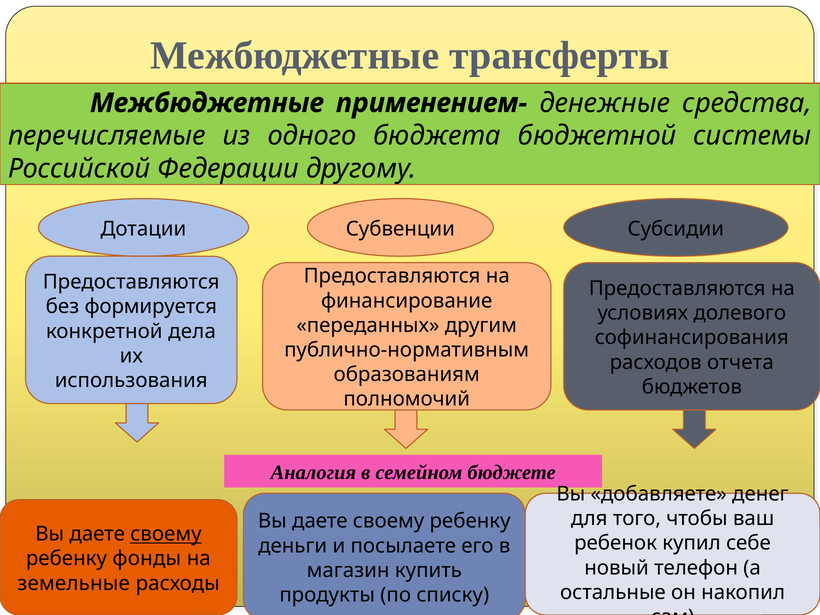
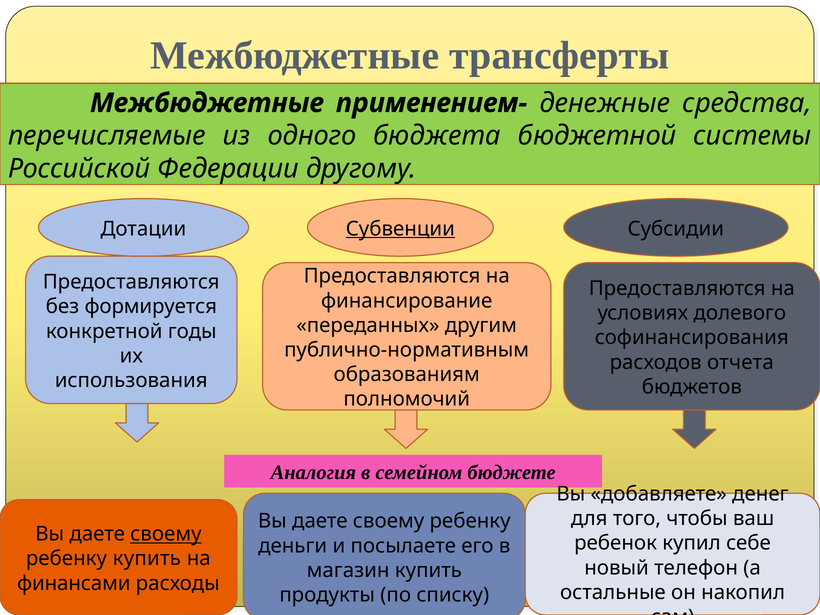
Субвенции underline: none -> present (400, 229)
дела: дела -> годы (192, 331)
ребенку фонды: фонды -> купить (147, 559)
земельные: земельные -> финансами (74, 583)
